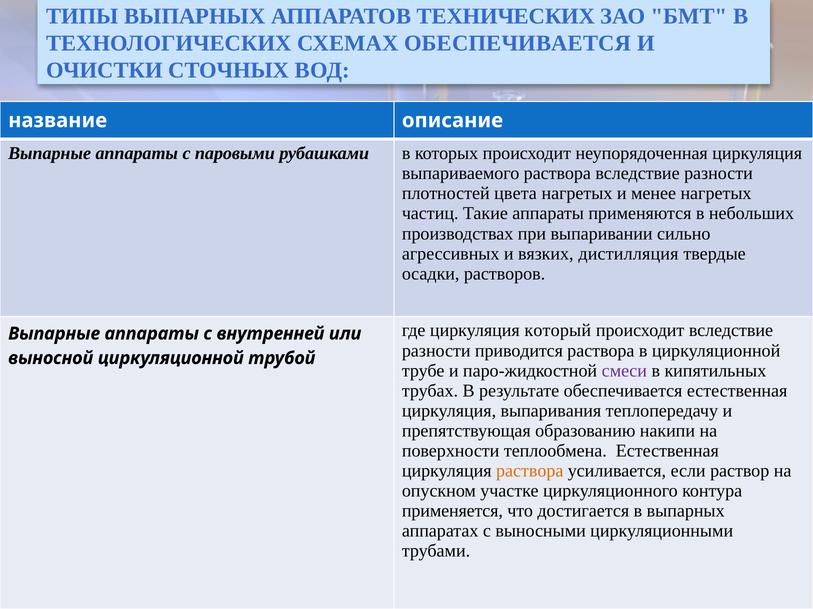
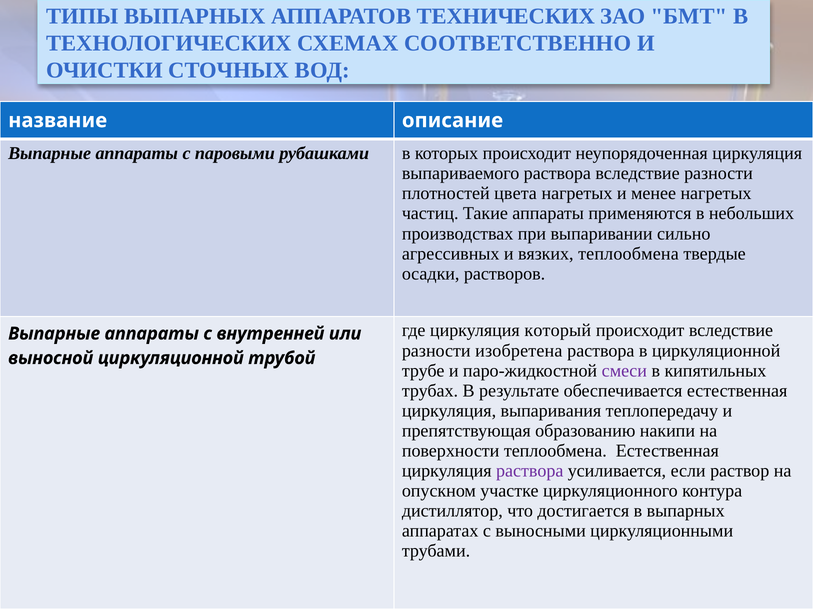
СХЕМАХ ОБЕСПЕЧИВАЕТСЯ: ОБЕСПЕЧИВАЕТСЯ -> СООТВЕТСТВЕННО (518, 43)
вязких дистилляция: дистилляция -> теплообмена (628, 254)
приводится: приводится -> изобретена (519, 351)
раствора colour: orange -> purple (530, 471)
применяется: применяется -> дистиллятор (452, 512)
